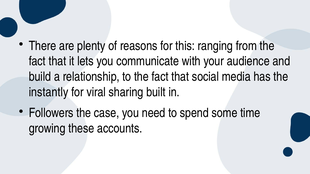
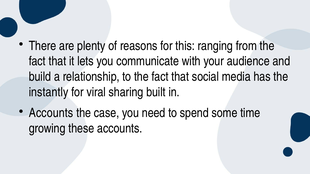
Followers: Followers -> Accounts (51, 113)
